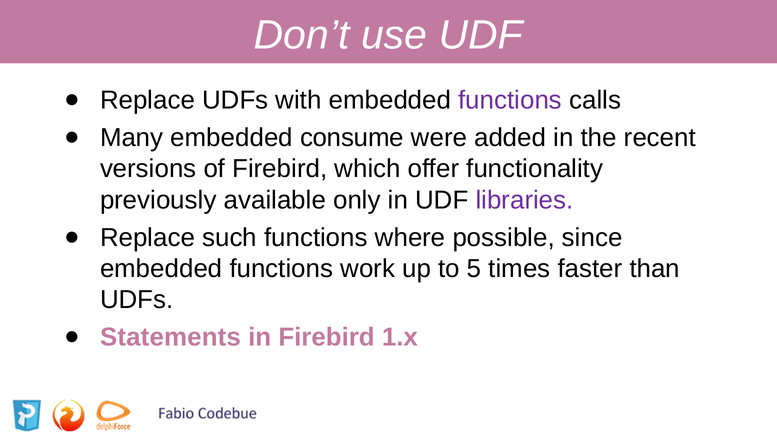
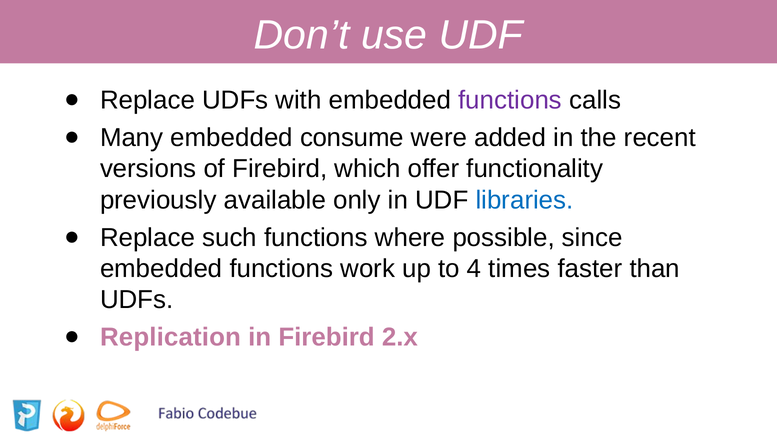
libraries colour: purple -> blue (524, 200)
5: 5 -> 4 (474, 269)
Statements: Statements -> Replication (170, 337)
1.x: 1.x -> 2.x (400, 337)
